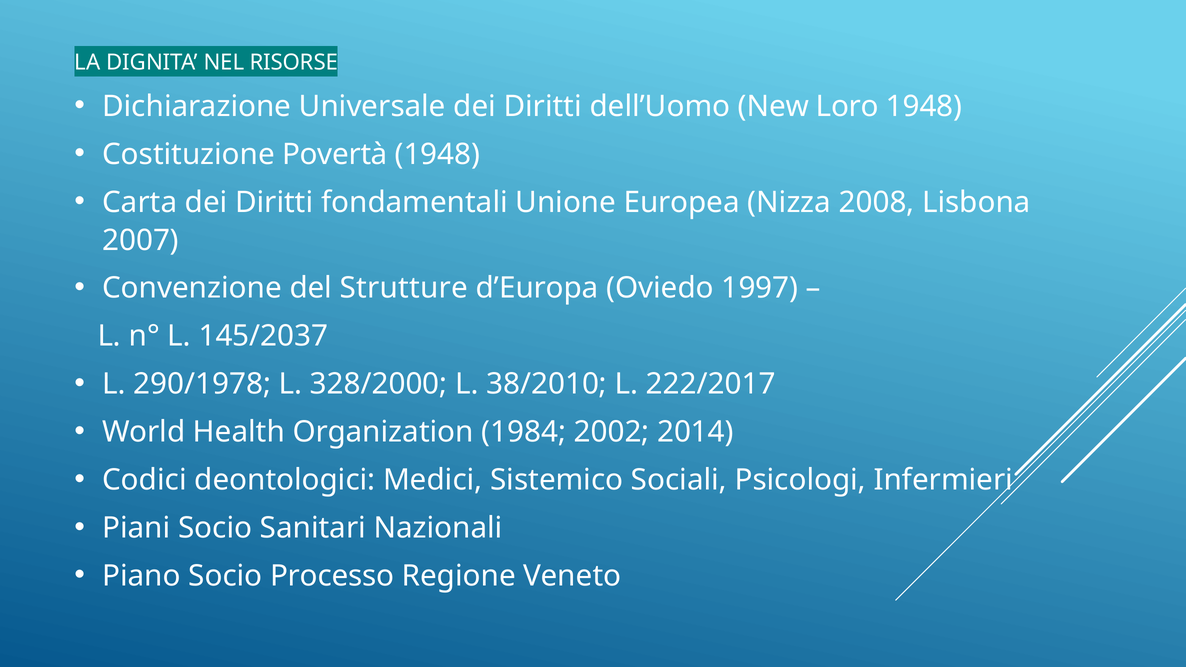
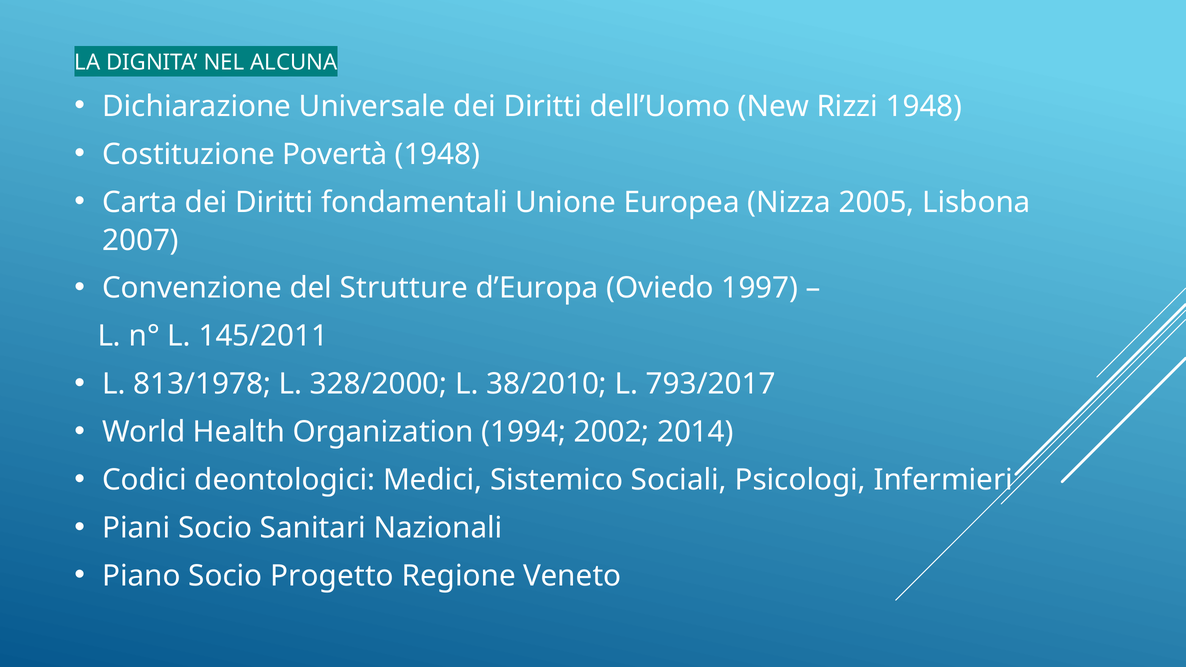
RISORSE: RISORSE -> ALCUNA (294, 62)
Loro: Loro -> Rizzi (847, 106)
2008: 2008 -> 2005 (877, 202)
145/2037: 145/2037 -> 145/2011 (263, 336)
290/1978: 290/1978 -> 813/1978 (202, 384)
222/2017: 222/2017 -> 793/2017 (711, 384)
1984: 1984 -> 1994 (524, 432)
Processo: Processo -> Progetto (332, 576)
